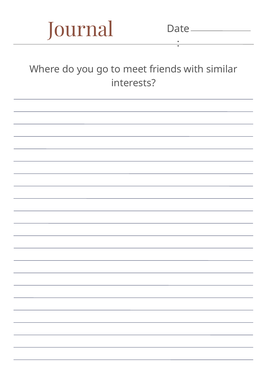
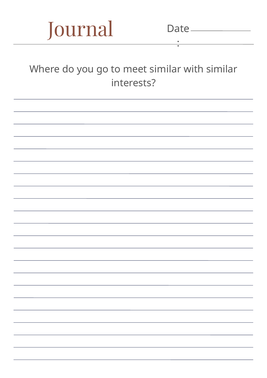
meet friends: friends -> similar (165, 69)
